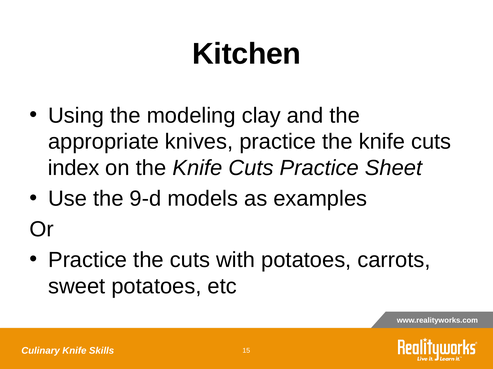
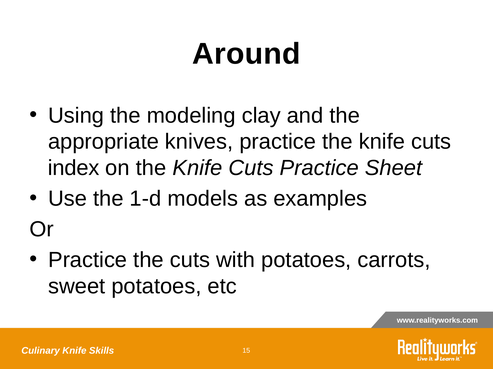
Kitchen: Kitchen -> Around (246, 54)
9-d: 9-d -> 1-d (145, 199)
